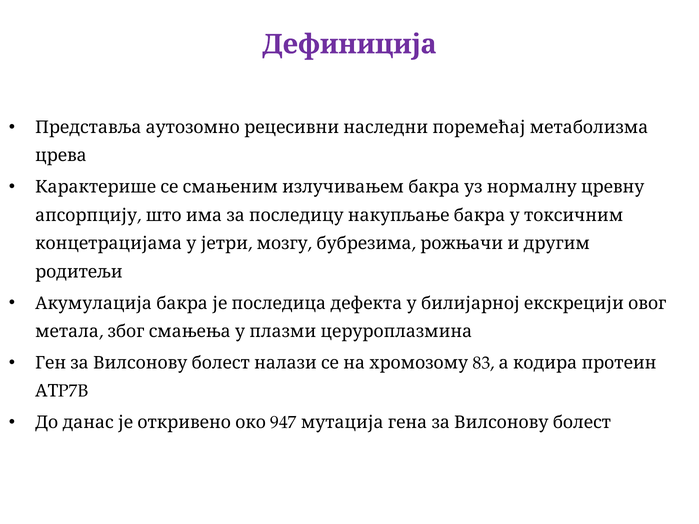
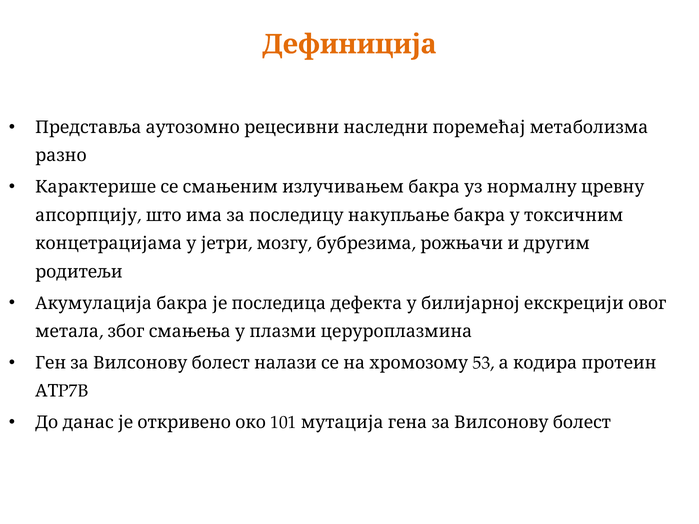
Дефиниција colour: purple -> orange (350, 44)
црева: црева -> разно (61, 156)
83: 83 -> 53 (484, 363)
947: 947 -> 101 (284, 423)
